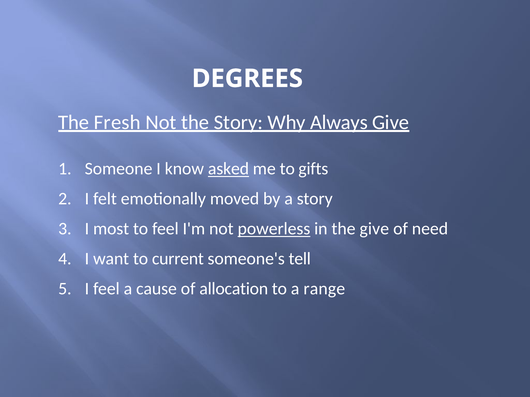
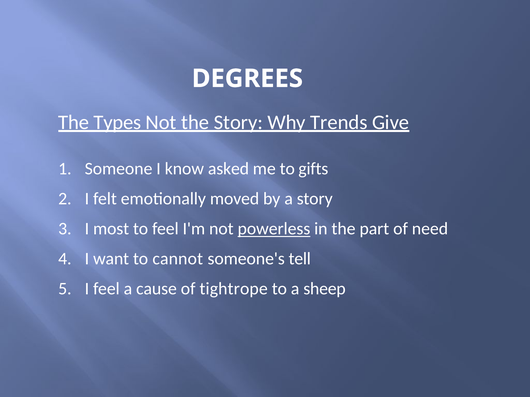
Fresh: Fresh -> Types (117, 122)
Always: Always -> Trends (339, 122)
asked underline: present -> none (228, 169)
the give: give -> part (374, 229)
current: current -> cannot (178, 259)
allocation: allocation -> tightrope (234, 289)
range: range -> sheep (324, 289)
